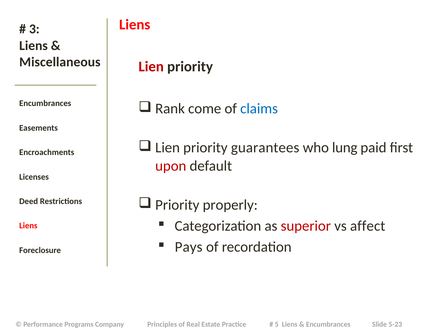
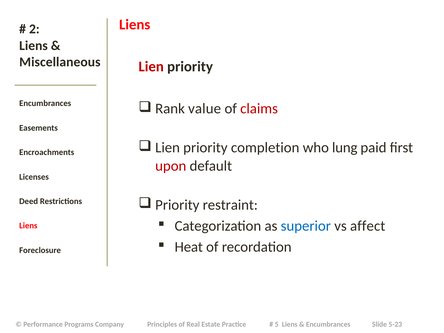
3: 3 -> 2 (34, 29)
come: come -> value (205, 109)
claims colour: blue -> red (259, 109)
guarantees: guarantees -> completion (265, 148)
properly: properly -> restraint (230, 205)
superior colour: red -> blue (306, 226)
Pays: Pays -> Heat (189, 247)
